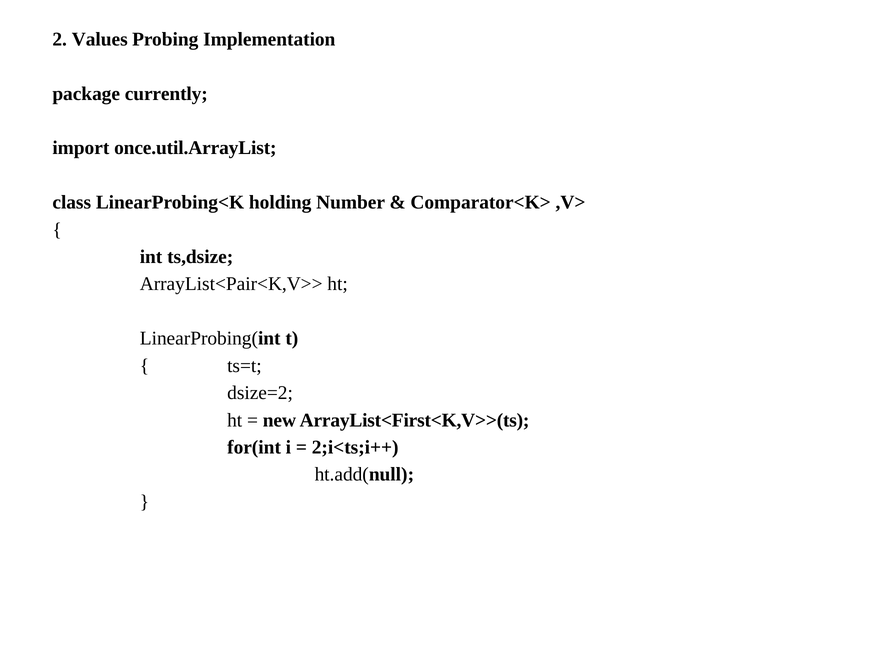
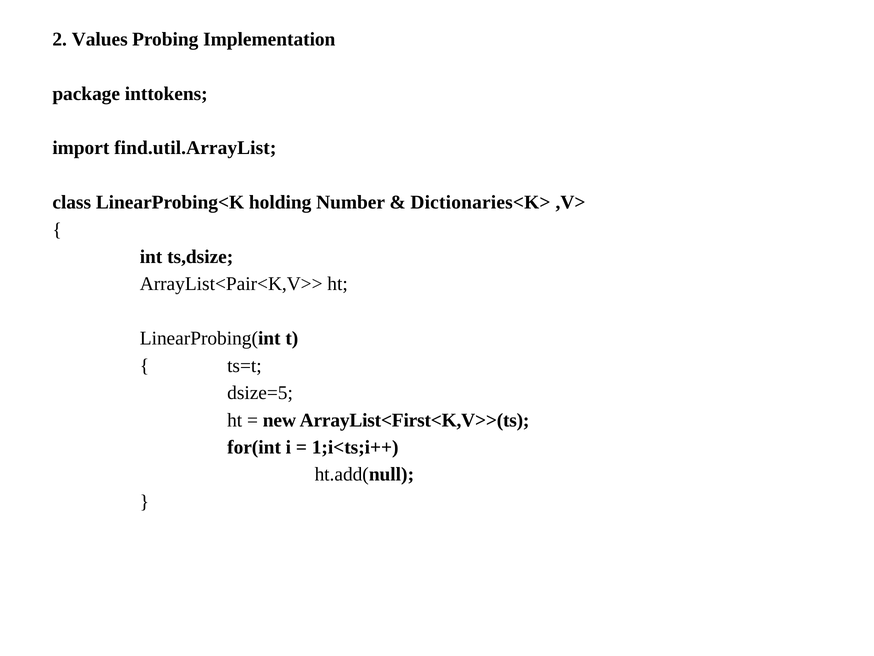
currently: currently -> inttokens (166, 94)
once.util.ArrayList: once.util.ArrayList -> find.util.ArrayList (195, 148)
Comparator<K>: Comparator<K> -> Dictionaries<K> (480, 202)
dsize=2: dsize=2 -> dsize=5 (260, 393)
2;i<ts;i++: 2;i<ts;i++ -> 1;i<ts;i++ (355, 447)
